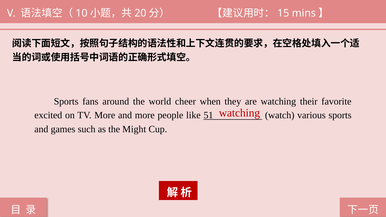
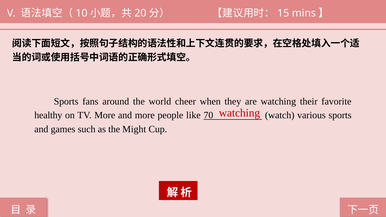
excited: excited -> healthy (48, 115)
51: 51 -> 70 (208, 115)
